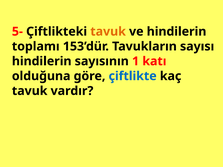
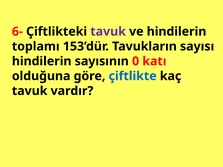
5-: 5- -> 6- (17, 32)
tavuk colour: orange -> purple (108, 32)
1: 1 -> 0 (136, 61)
